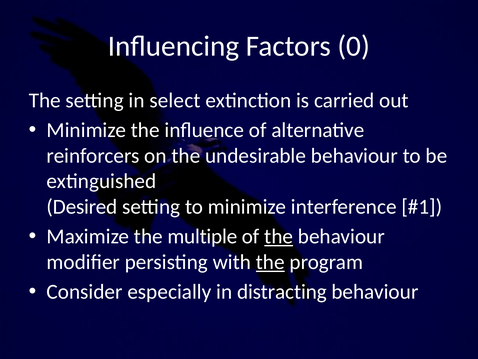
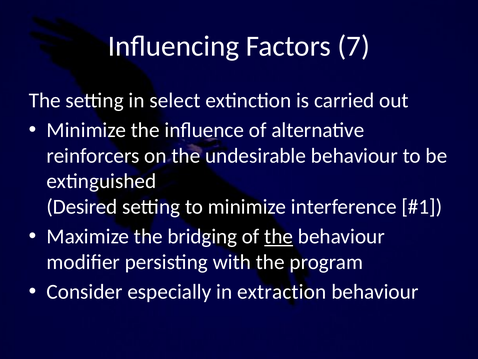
0: 0 -> 7 (354, 46)
multiple: multiple -> bridging (202, 236)
the underline: present -> none (270, 262)
distracting: distracting -> extraction (282, 292)
